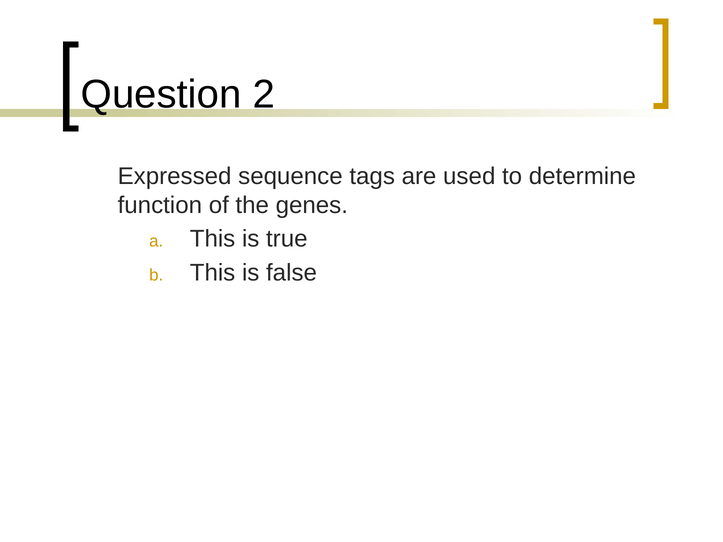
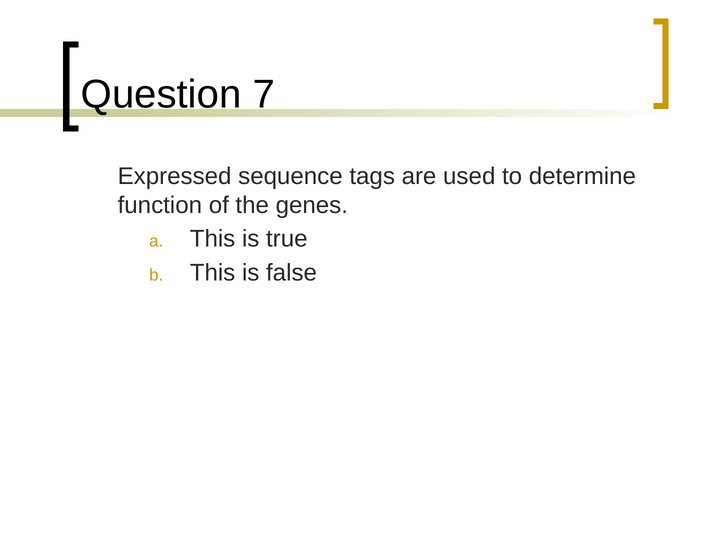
2: 2 -> 7 (264, 94)
